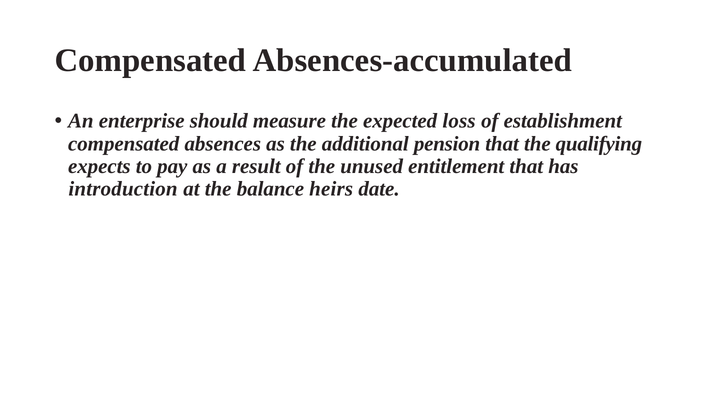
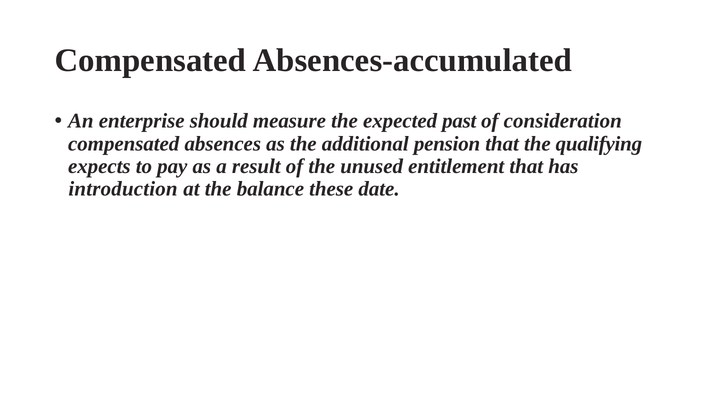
loss: loss -> past (459, 121)
establishment: establishment -> consideration (563, 121)
heirs: heirs -> these (331, 189)
